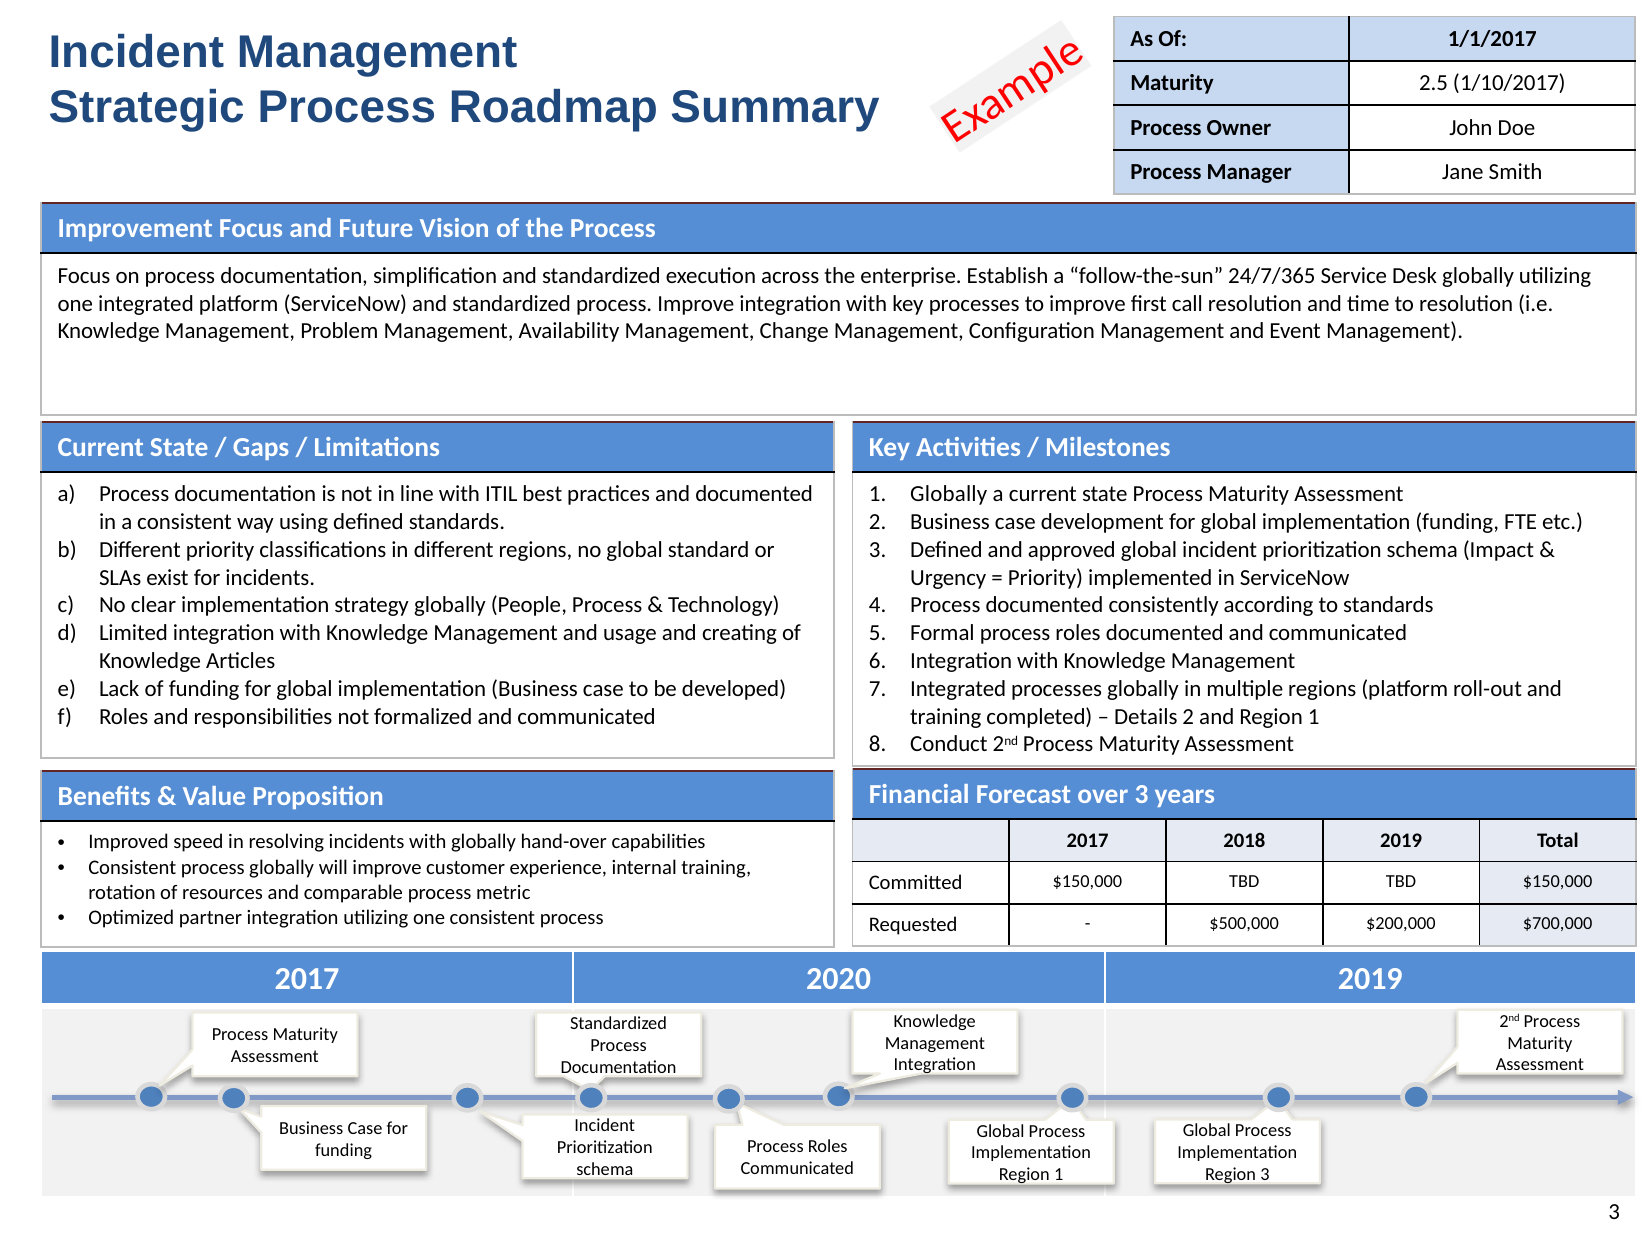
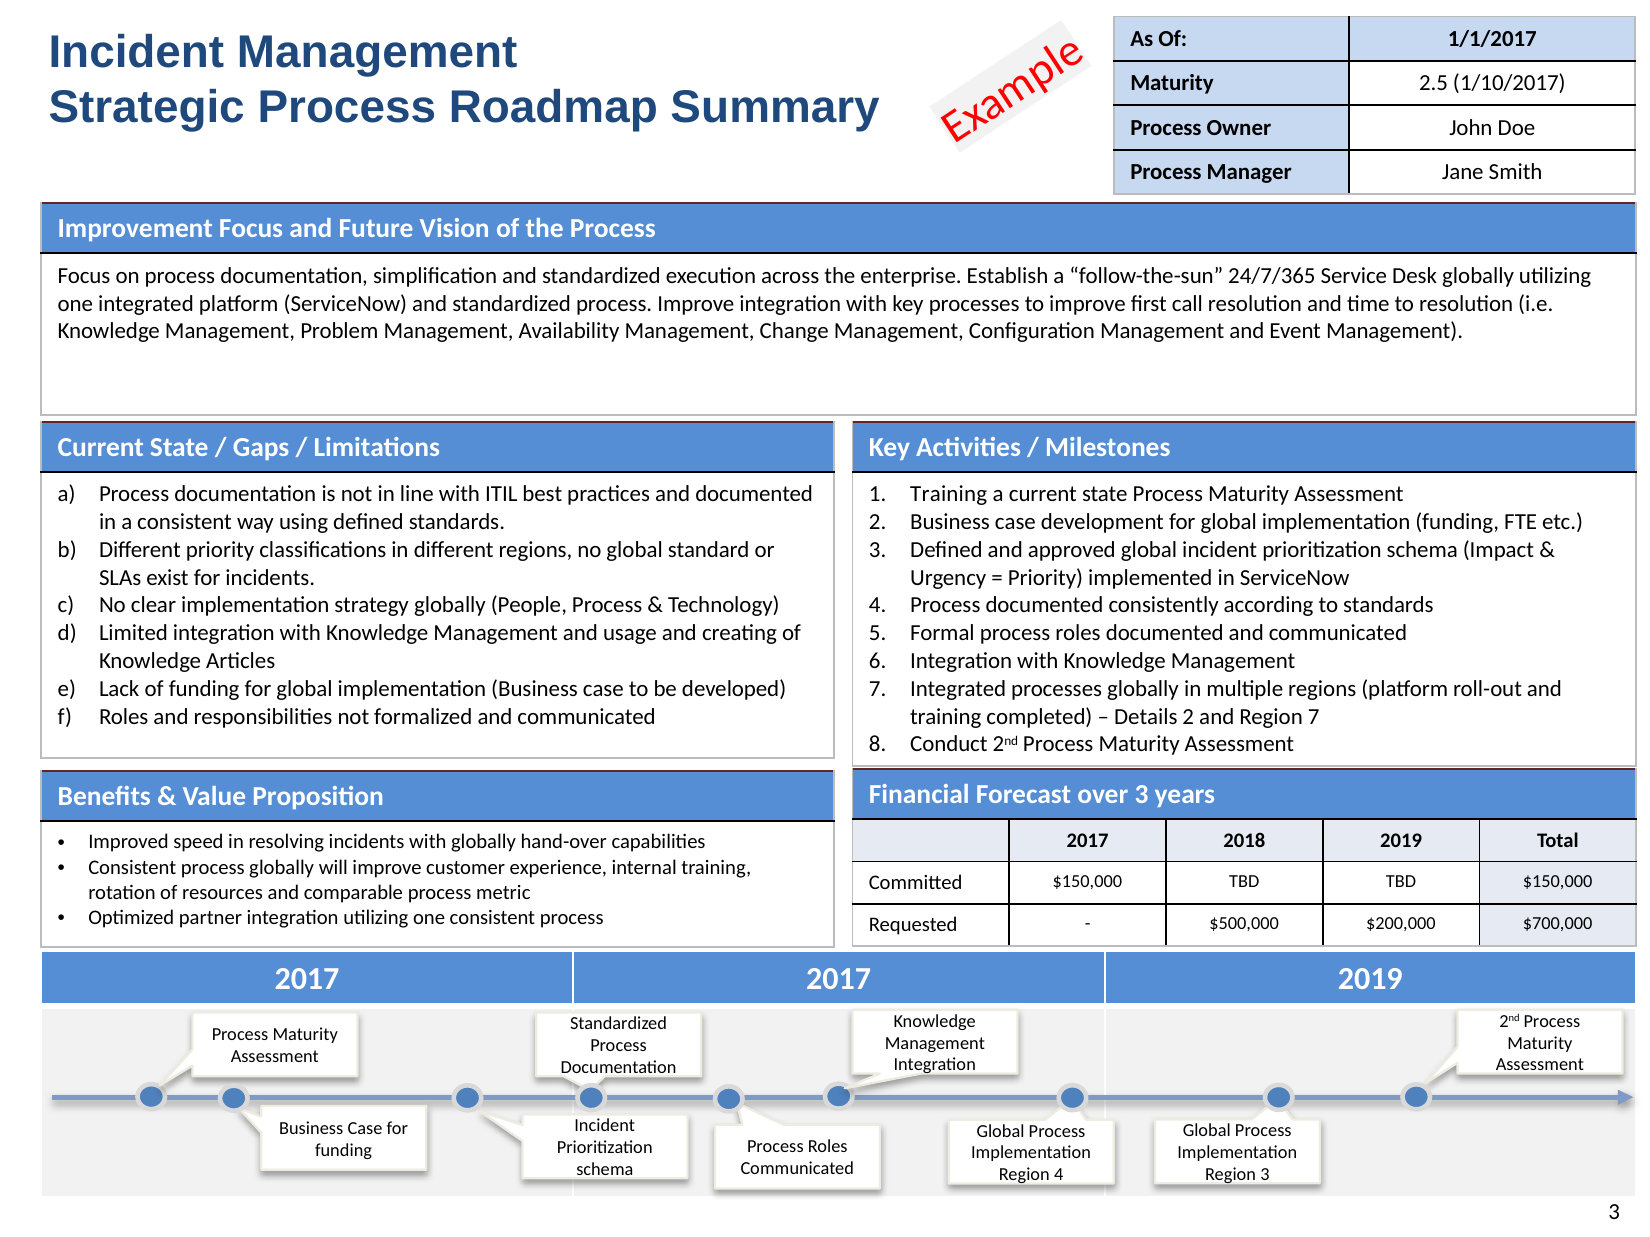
Globally: Globally -> Training (949, 494)
and Region 1: 1 -> 7 (1314, 717)
2017 2020: 2020 -> 2017 (839, 979)
1: 1 -> 4 (1059, 1175)
